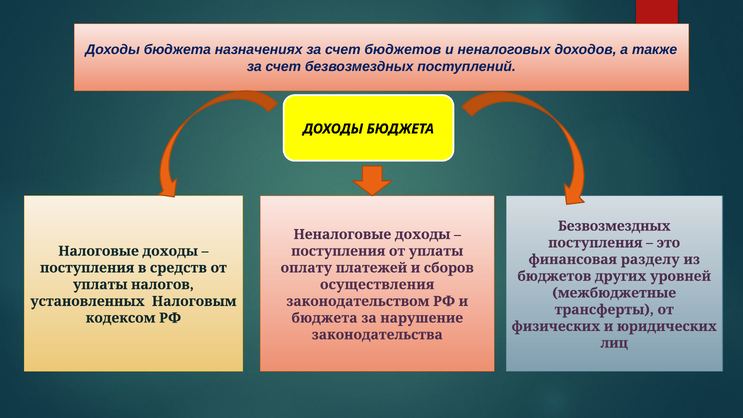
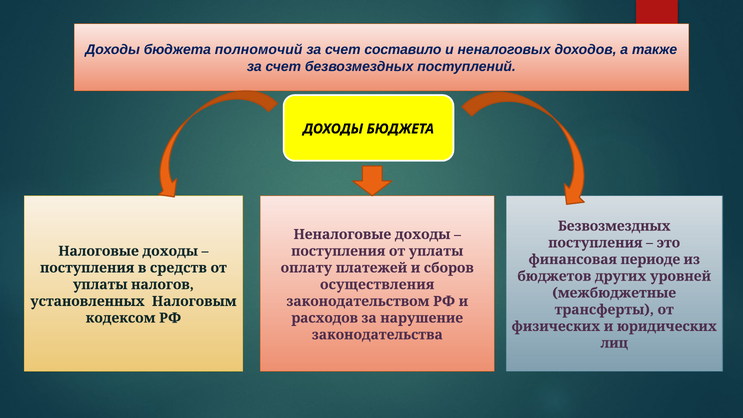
назначениях: назначениях -> полномочий (259, 50)
счет бюджетов: бюджетов -> составило (403, 50)
разделу: разделу -> периоде (650, 259)
бюджета: бюджета -> расходов (325, 318)
